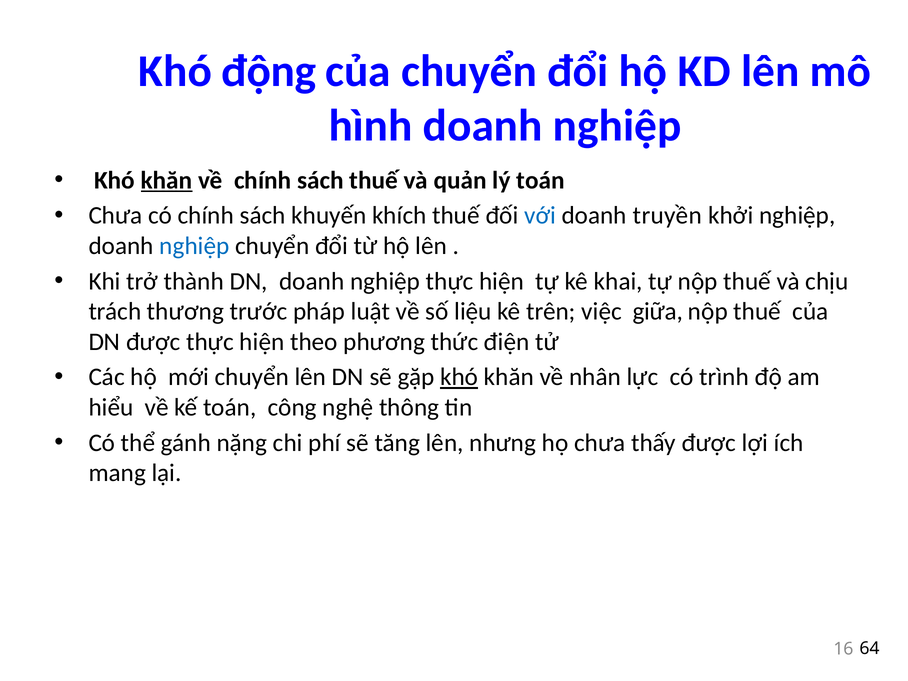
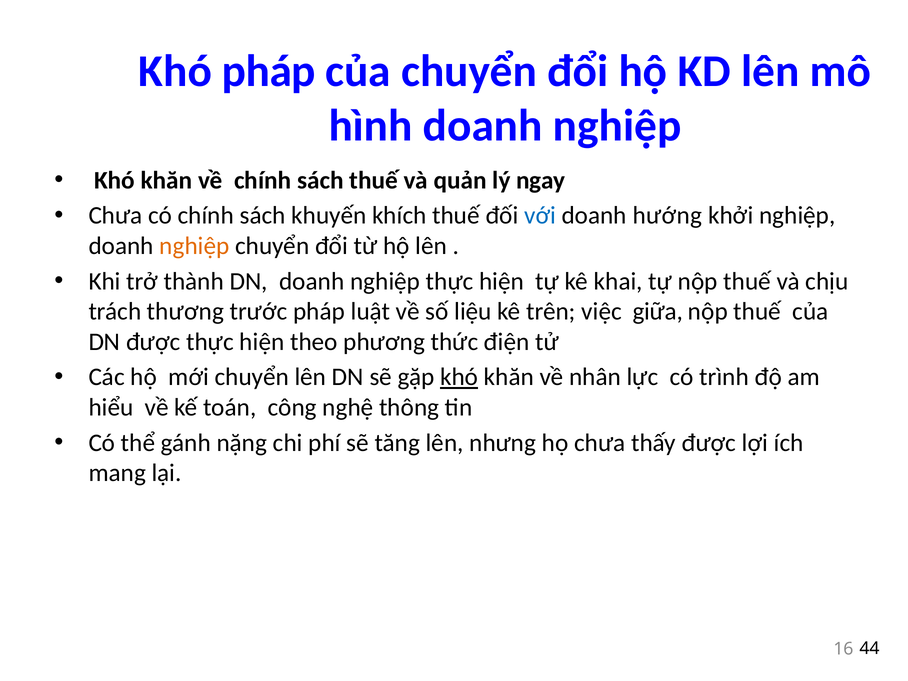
Khó động: động -> pháp (269, 71)
khăn underline: present -> none (167, 180)
lý toán: toán -> ngay (541, 180)
truyền: truyền -> hướng (667, 216)
nghiệp colour: blue -> orange (194, 246)
64: 64 -> 44 (869, 649)
